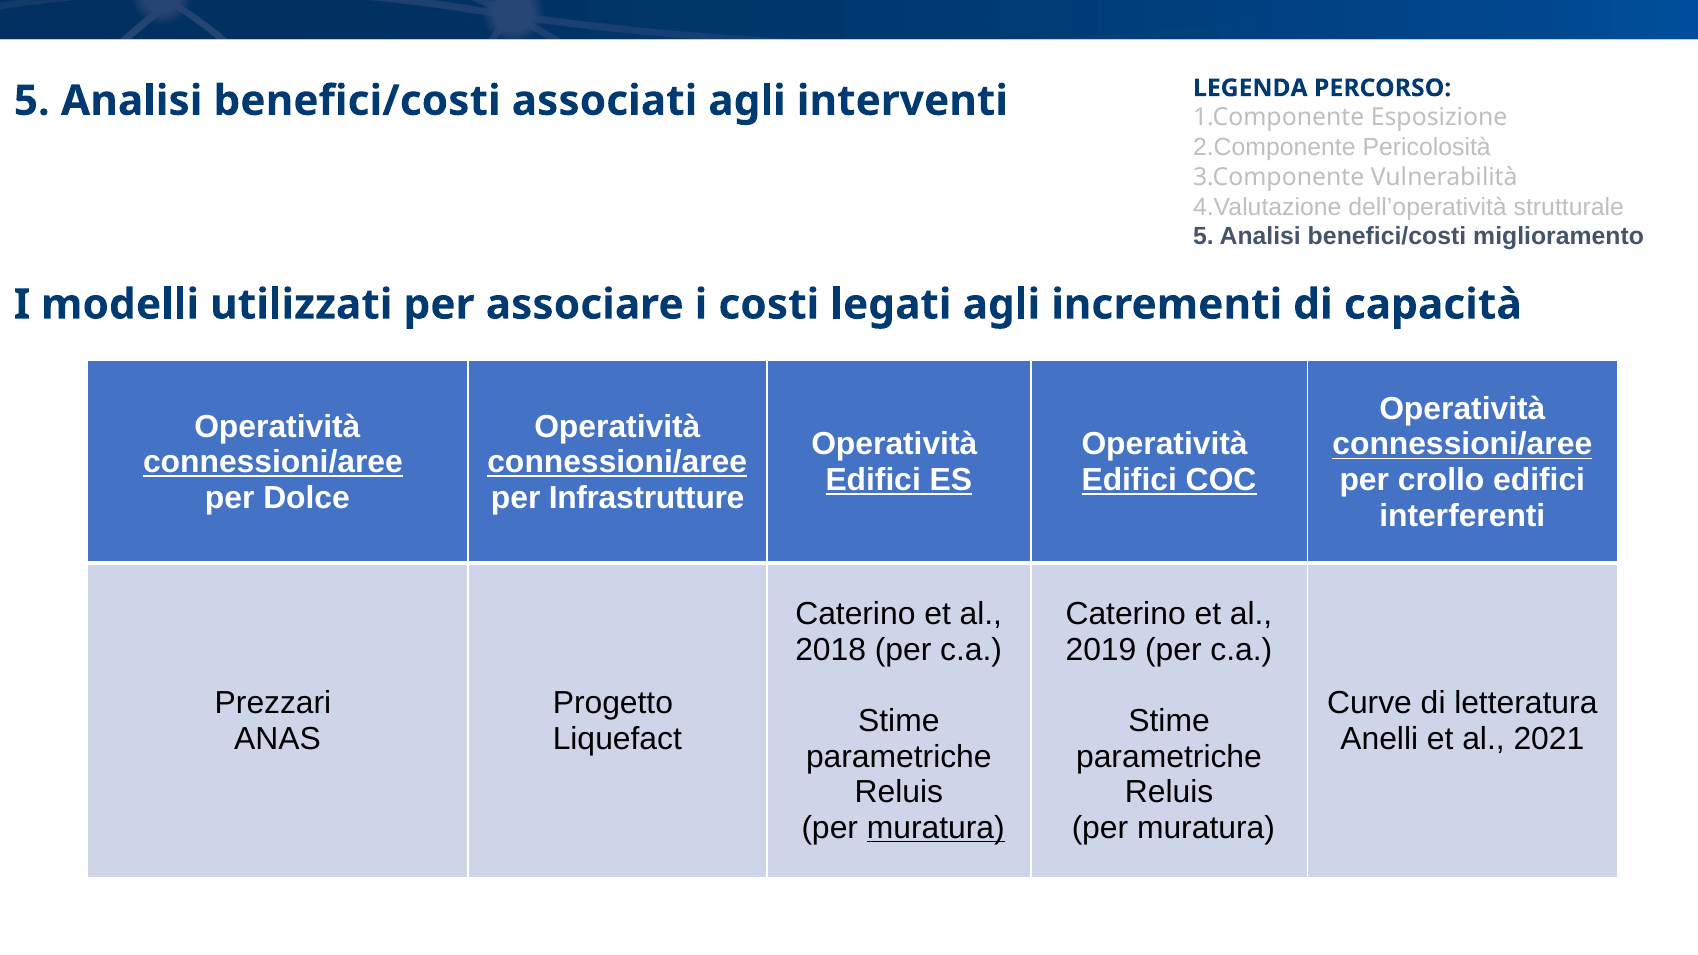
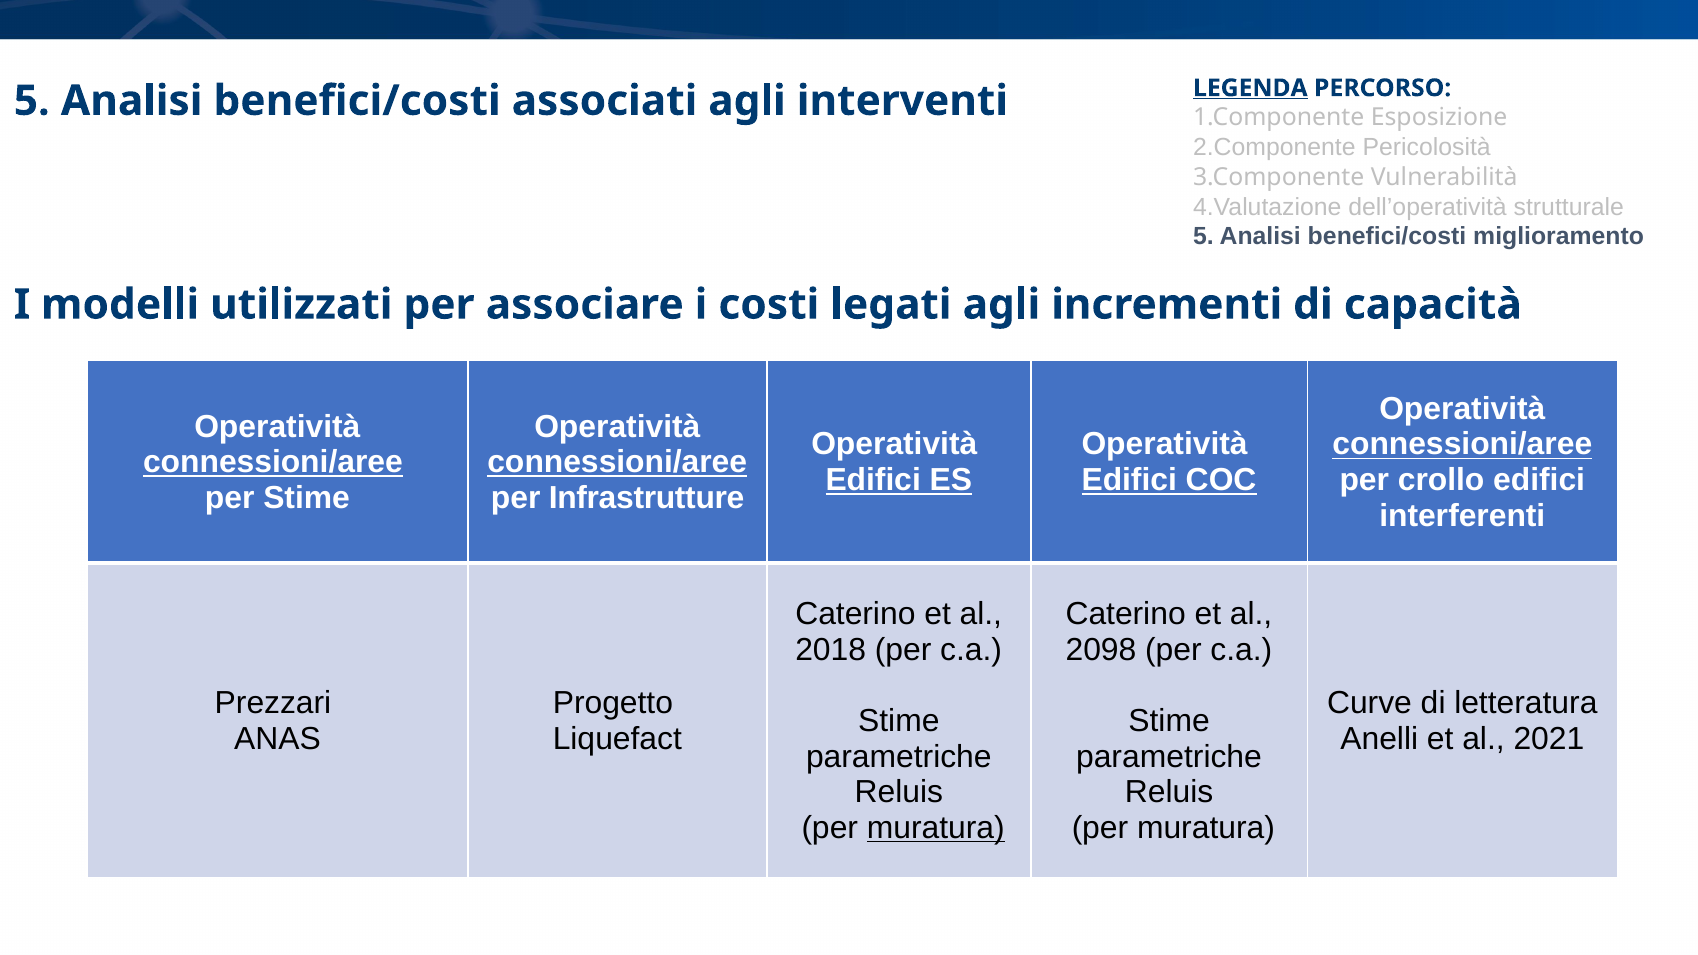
LEGENDA underline: none -> present (1250, 88)
per Dolce: Dolce -> Stime (307, 498)
2019: 2019 -> 2098 (1101, 650)
